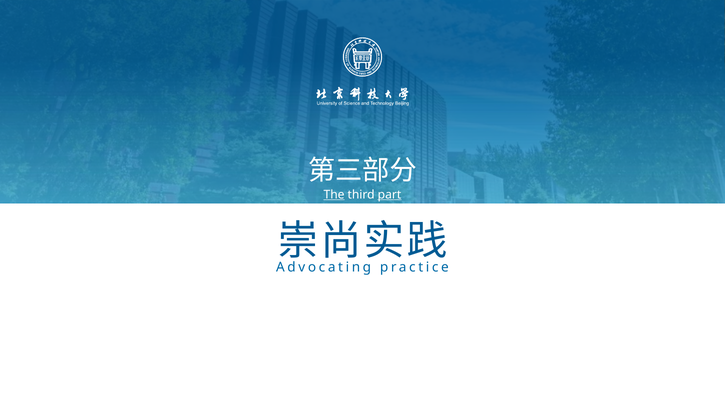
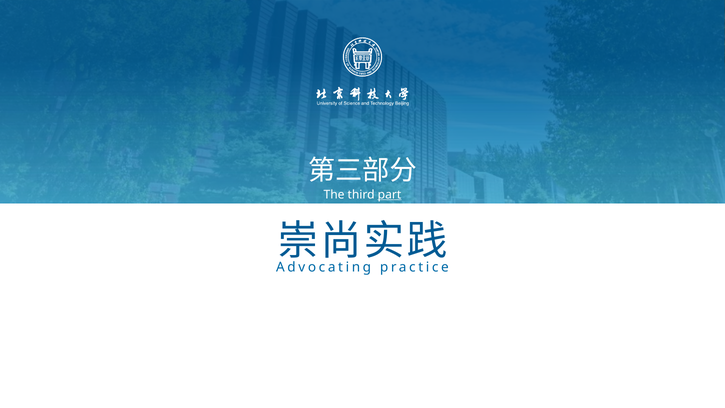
The underline: present -> none (334, 195)
